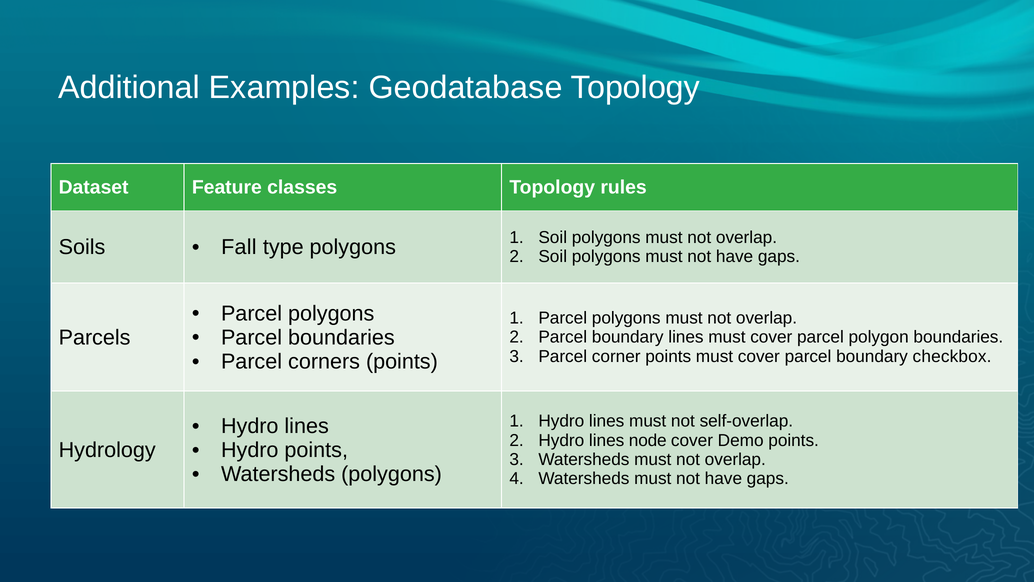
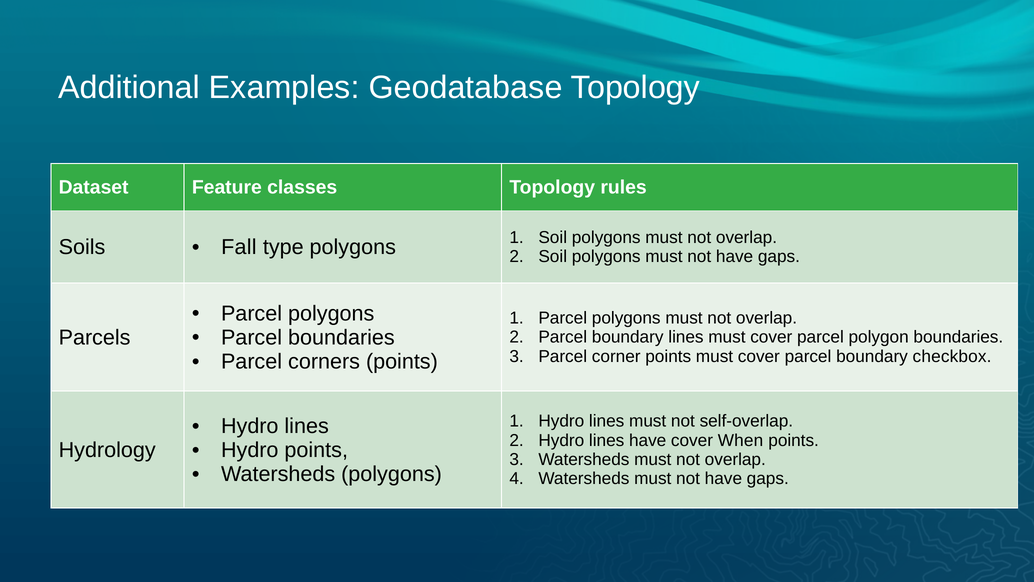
lines node: node -> have (648, 440)
Demo: Demo -> When (741, 440)
